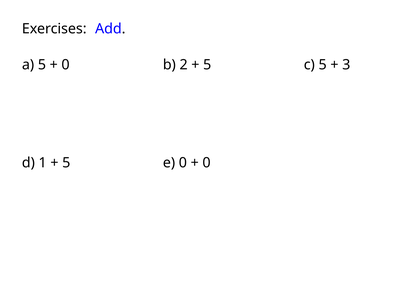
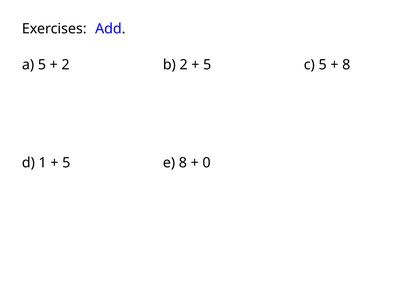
0: 0 -> 2 (66, 65)
3: 3 -> 8 (346, 65)
e 0: 0 -> 8 (183, 162)
